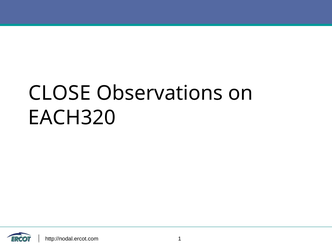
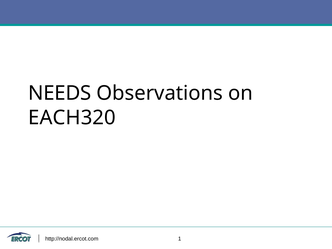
CLOSE: CLOSE -> NEEDS (60, 93)
